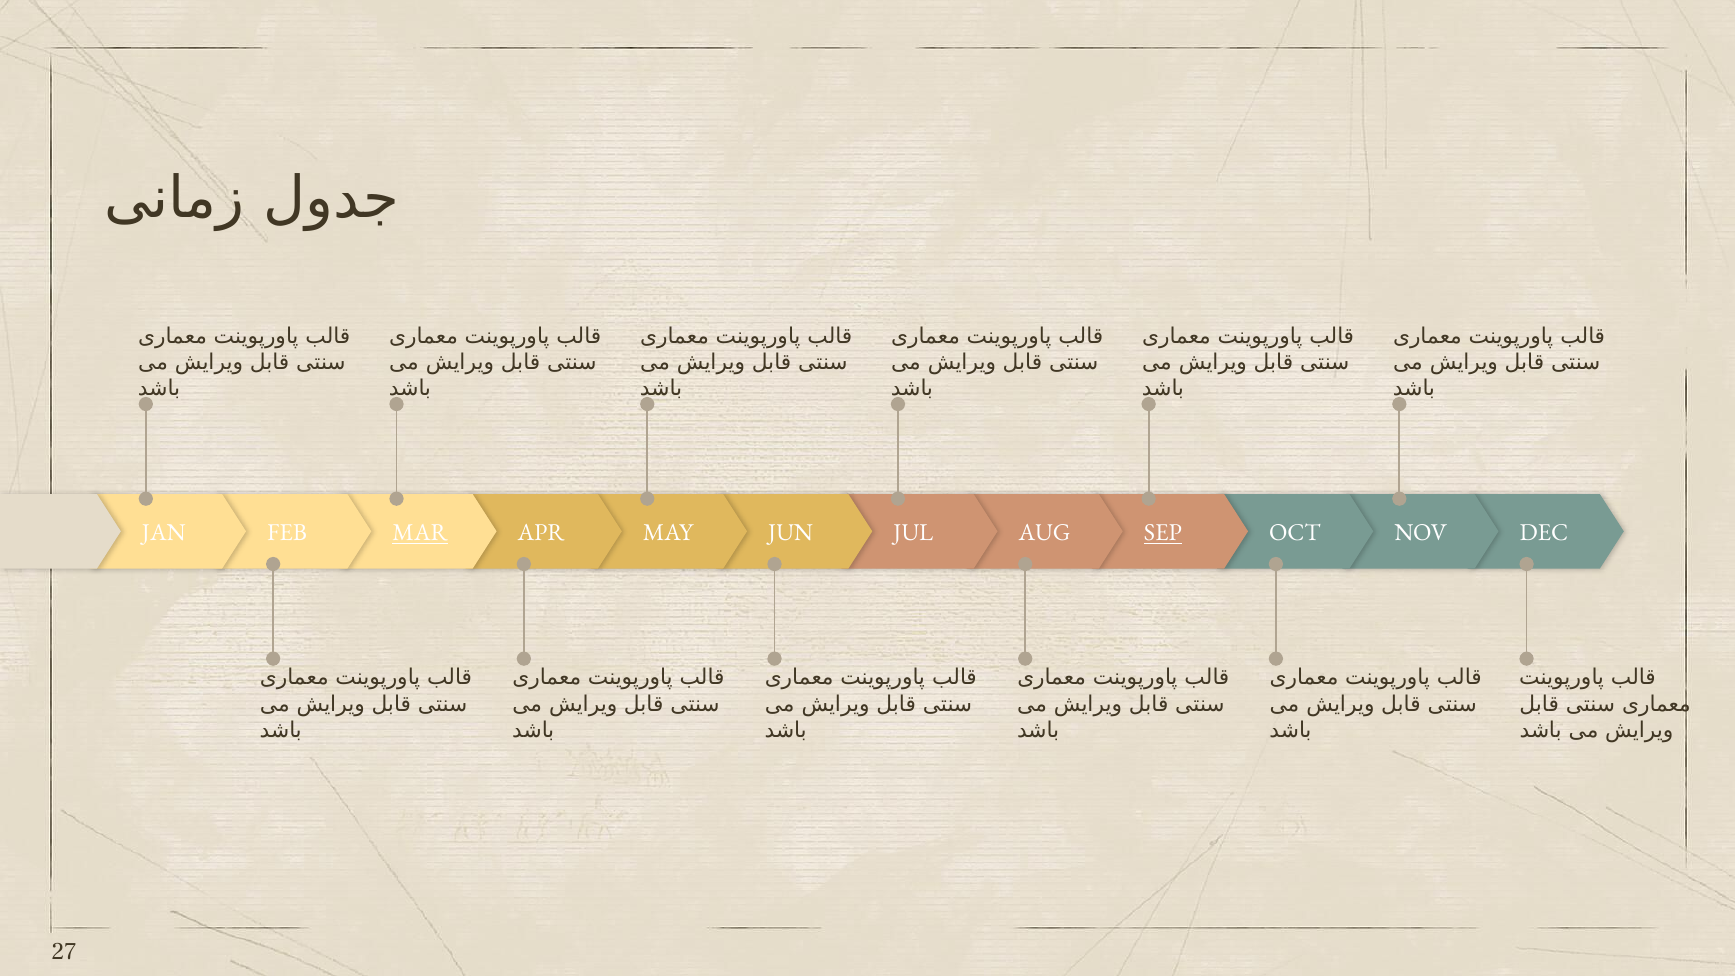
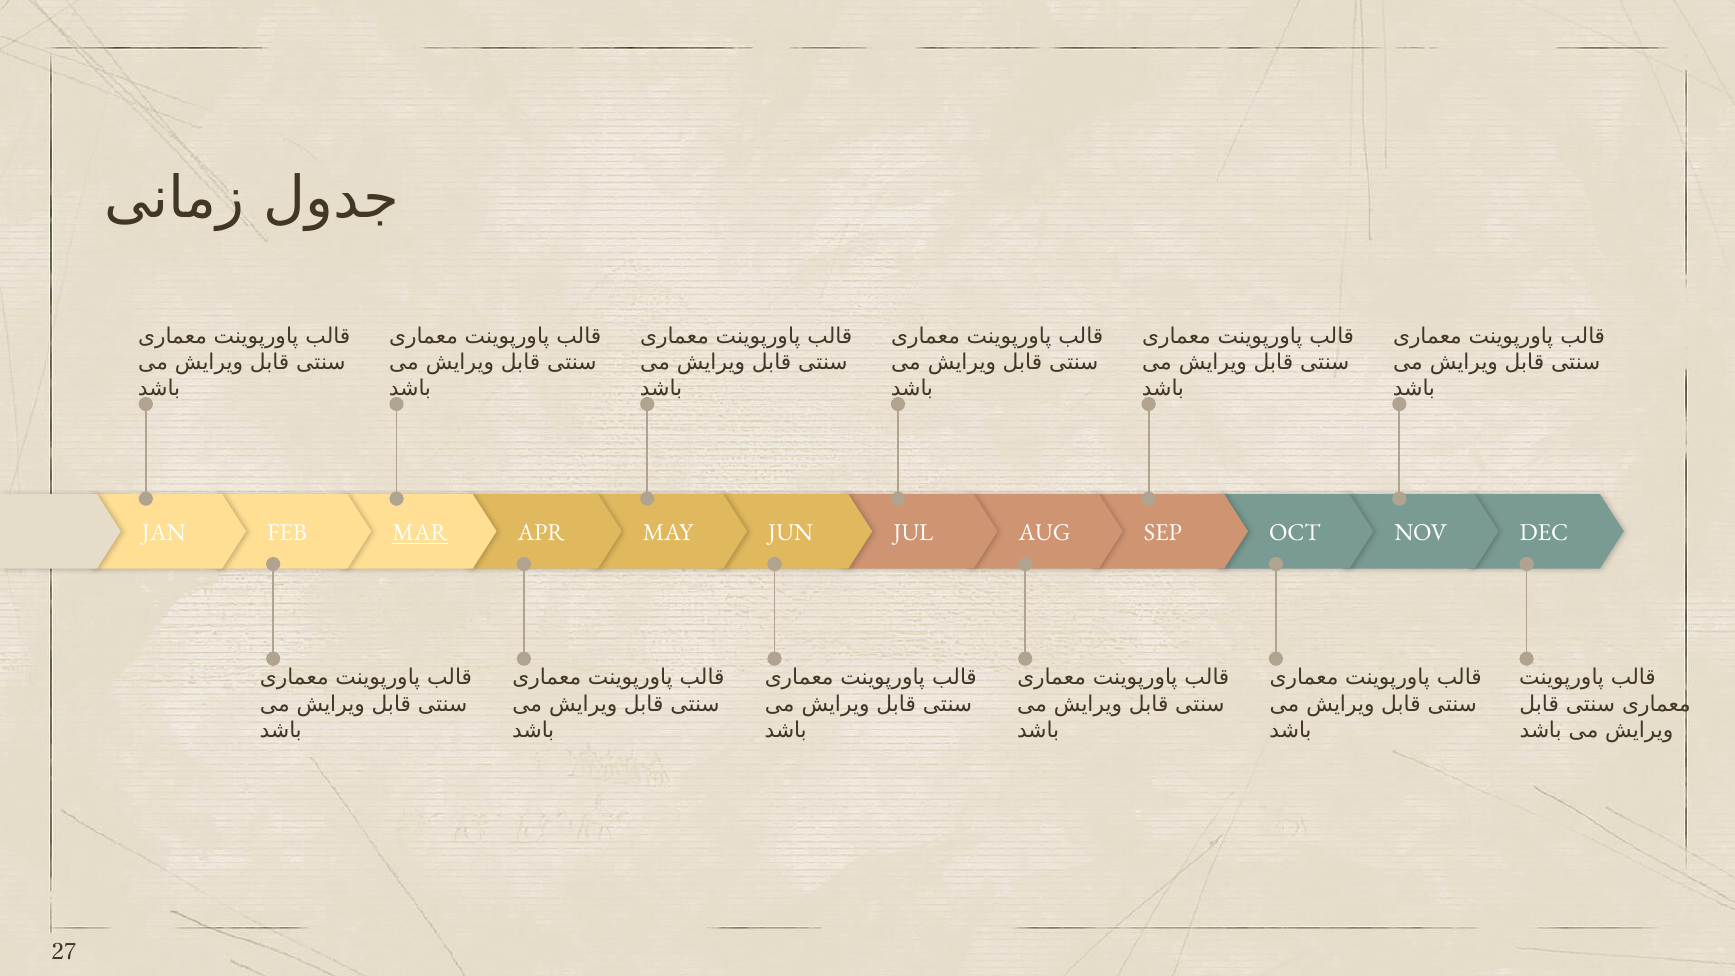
SEP underline: present -> none (1163, 533)
